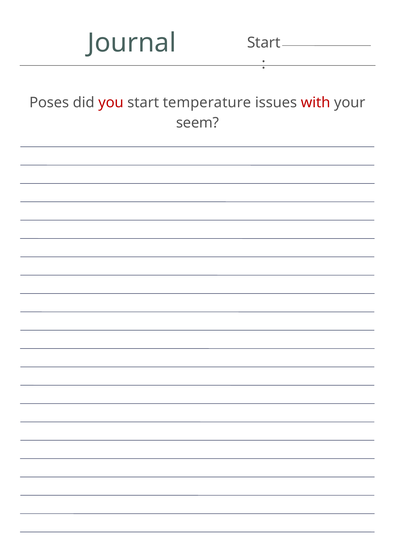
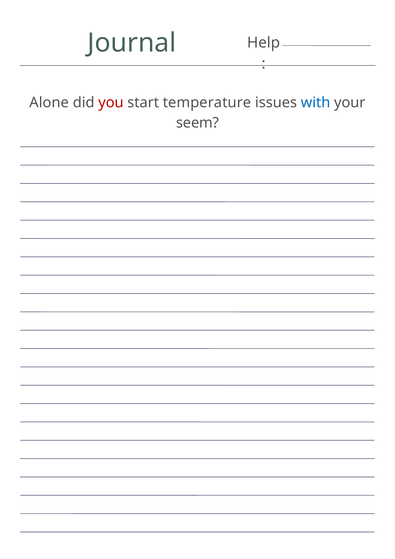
Start: Start -> Help (264, 43)
Poses: Poses -> Alone (49, 102)
with colour: red -> blue (316, 102)
